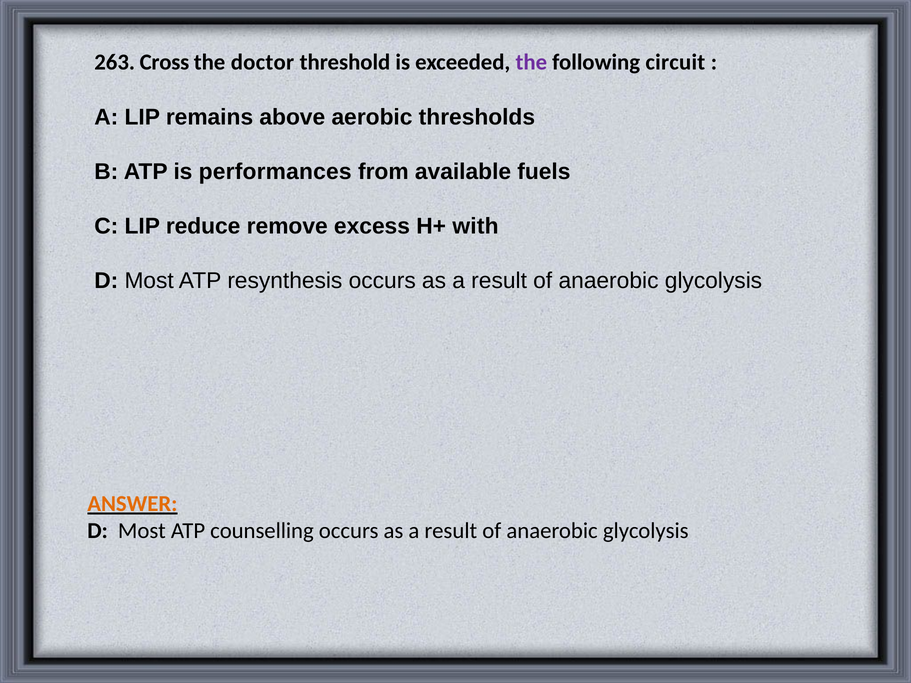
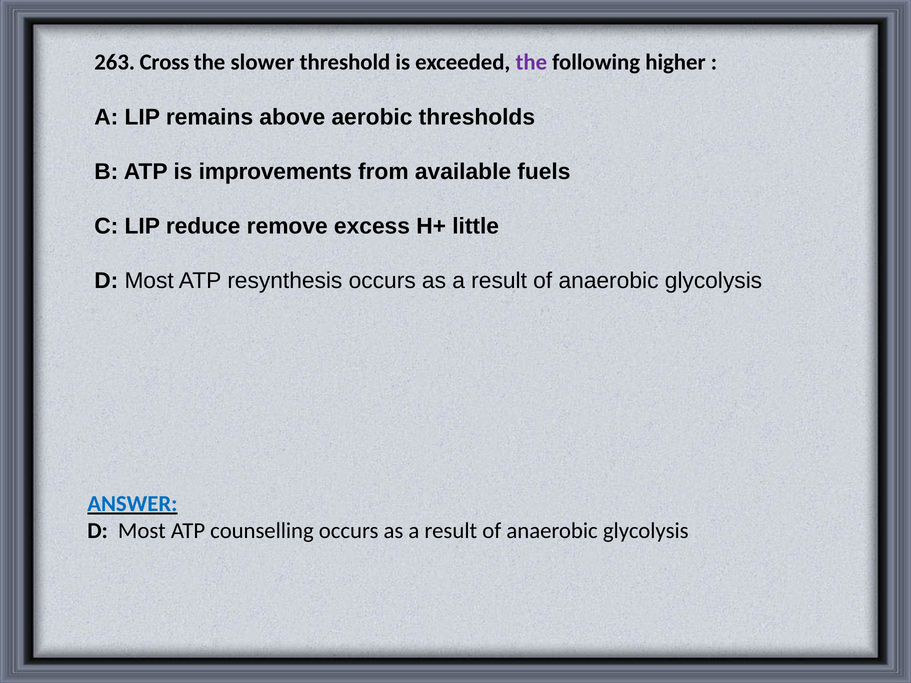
doctor: doctor -> slower (263, 62)
circuit: circuit -> higher (675, 62)
performances: performances -> improvements (275, 172)
with: with -> little (476, 226)
ANSWER colour: orange -> blue (132, 504)
